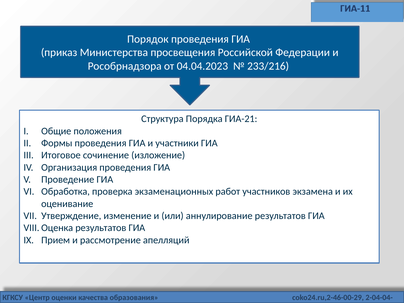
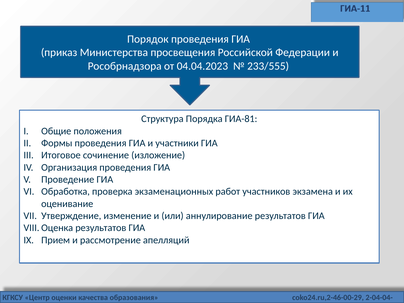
233/216: 233/216 -> 233/555 (268, 66)
ГИА-21: ГИА-21 -> ГИА-81 (241, 119)
